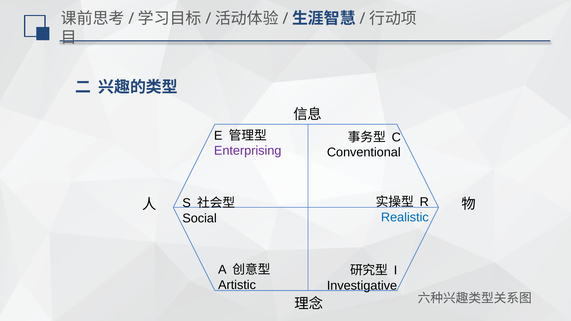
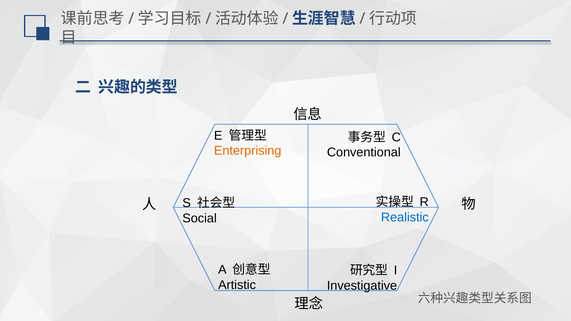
Enterprising colour: purple -> orange (248, 151)
